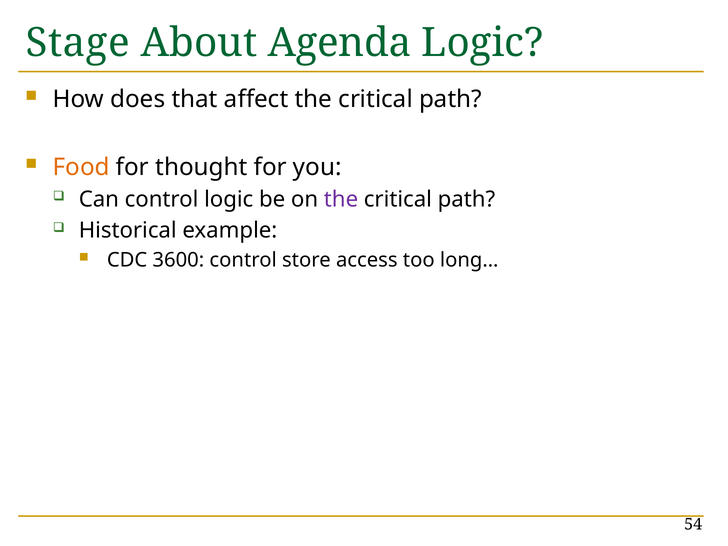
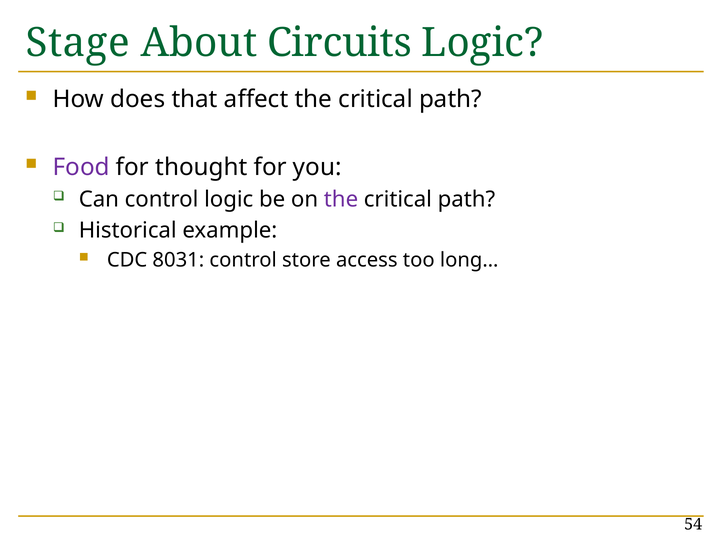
Agenda: Agenda -> Circuits (340, 43)
Food colour: orange -> purple (81, 167)
3600: 3600 -> 8031 (178, 260)
